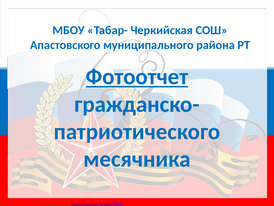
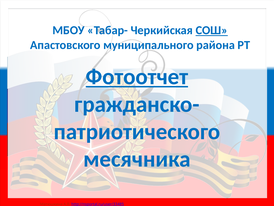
СОШ underline: none -> present (212, 30)
